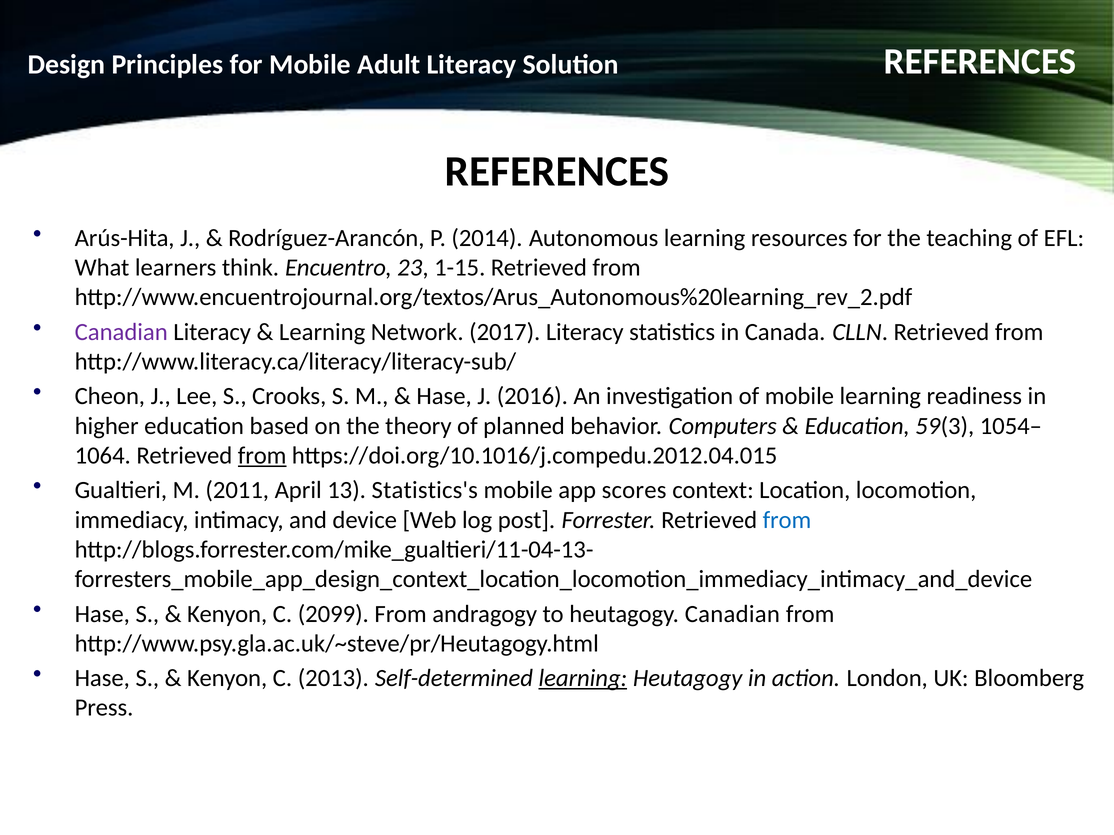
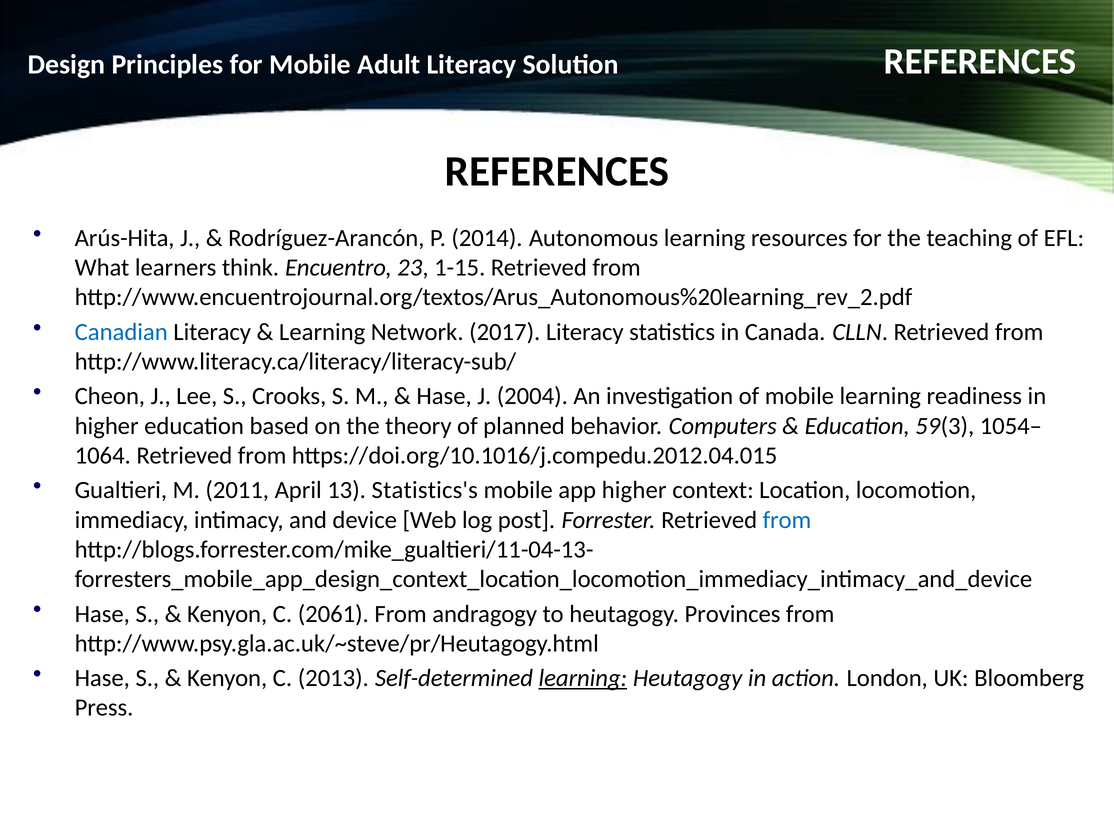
Canadian colour: purple -> blue (121, 332)
2016: 2016 -> 2004 (532, 396)
from underline: present -> none (262, 456)
app scores: scores -> higher (634, 491)
2099: 2099 -> 2061 (333, 614)
heutagogy Canadian: Canadian -> Provinces (733, 614)
